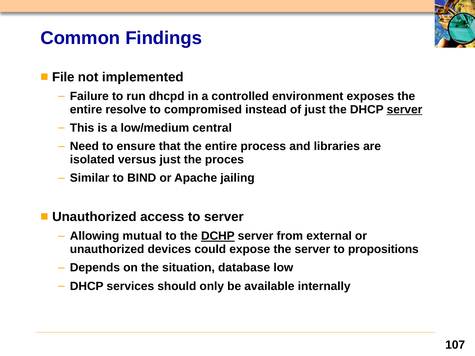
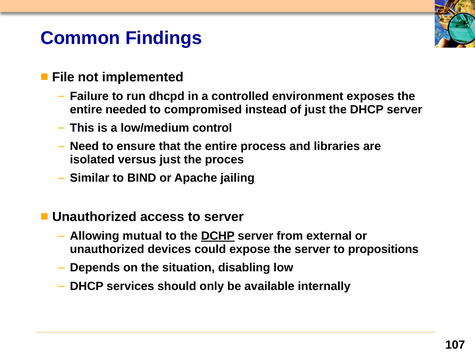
resolve: resolve -> needed (126, 110)
server underline: present -> none (405, 110)
central: central -> control (212, 128)
database: database -> disabling (244, 268)
